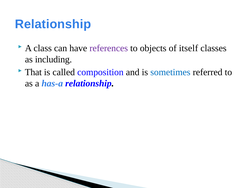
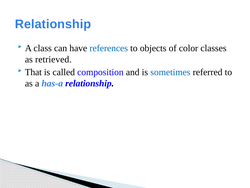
references colour: purple -> blue (109, 48)
itself: itself -> color (189, 48)
including: including -> retrieved (53, 59)
